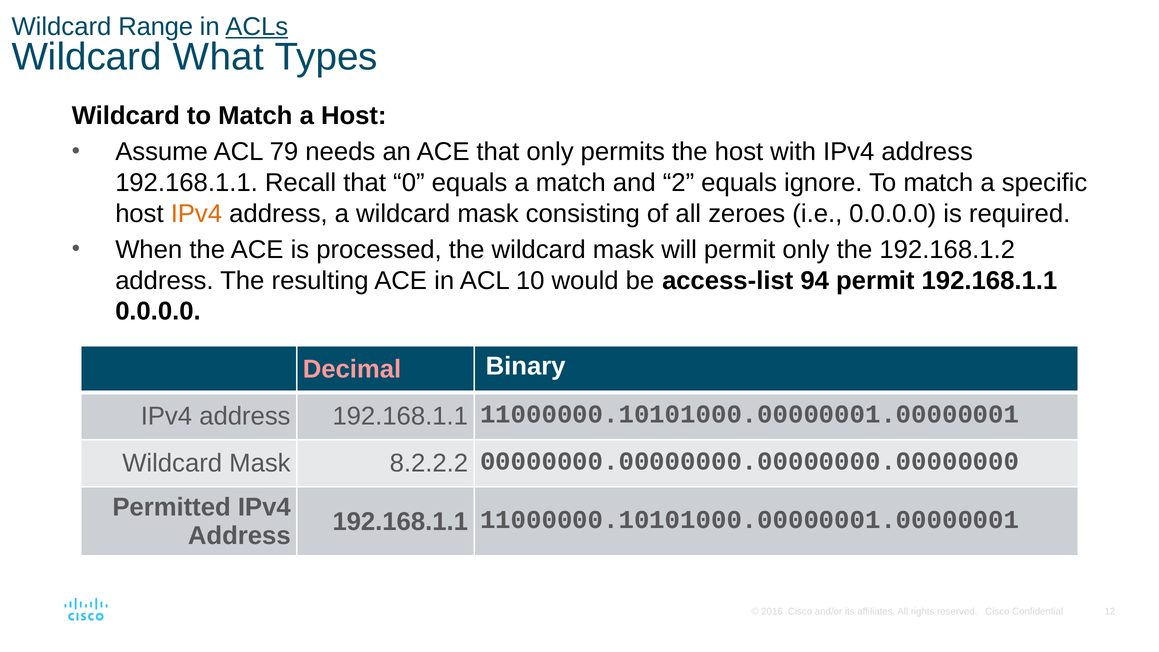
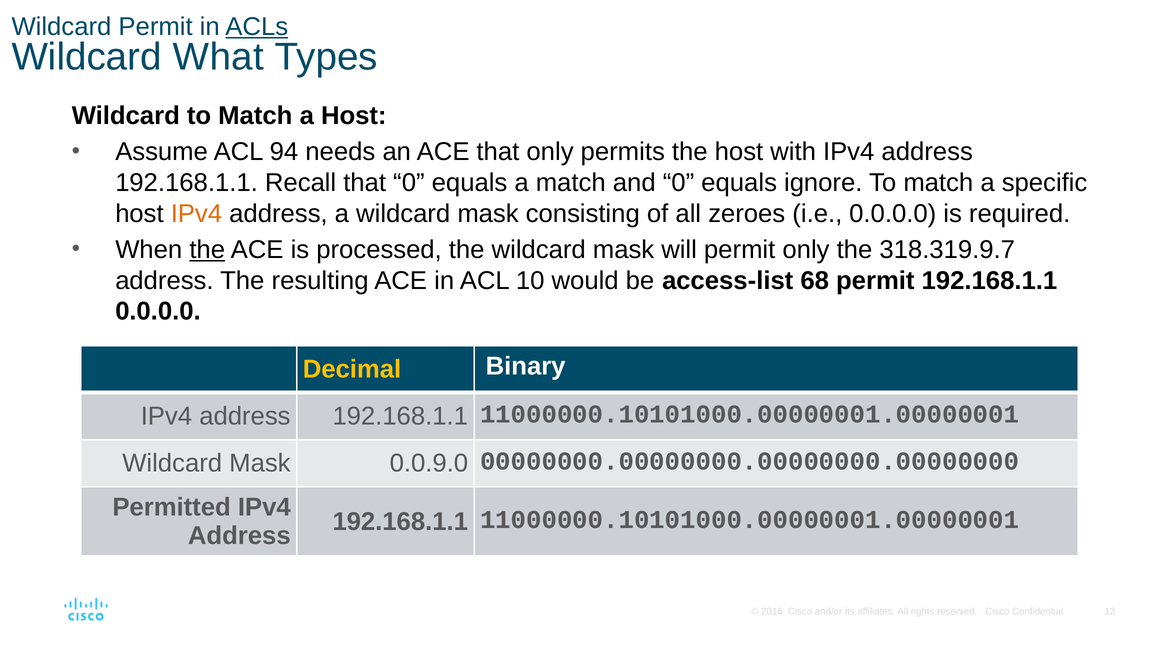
Wildcard Range: Range -> Permit (156, 27)
79: 79 -> 94 (284, 152)
and 2: 2 -> 0 (679, 183)
the underline: none -> present (207, 250)
192.168.1.2: 192.168.1.2 -> 318.319.9.7 (947, 250)
94: 94 -> 68 (815, 281)
Decimal colour: pink -> yellow (352, 369)
8.2.2.2: 8.2.2.2 -> 0.0.9.0 (429, 463)
